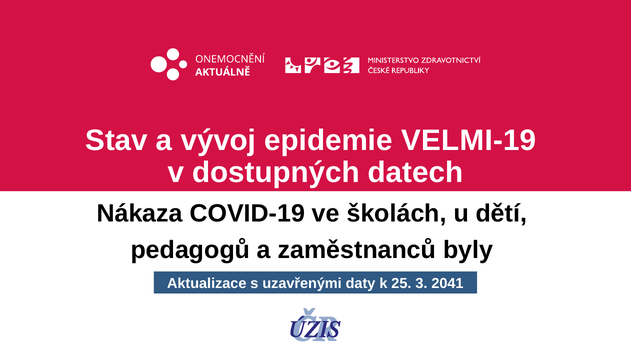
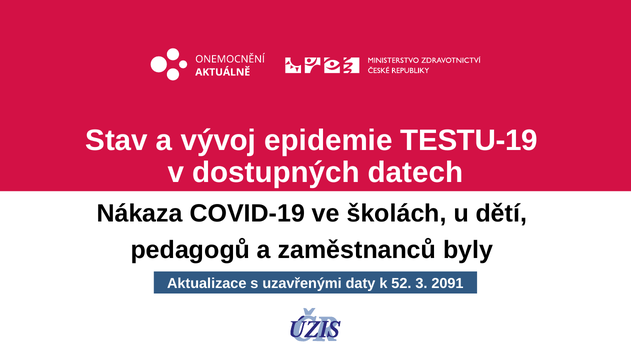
VELMI-19: VELMI-19 -> TESTU-19 (469, 141)
25: 25 -> 52 (401, 283)
2041: 2041 -> 2091 (447, 283)
